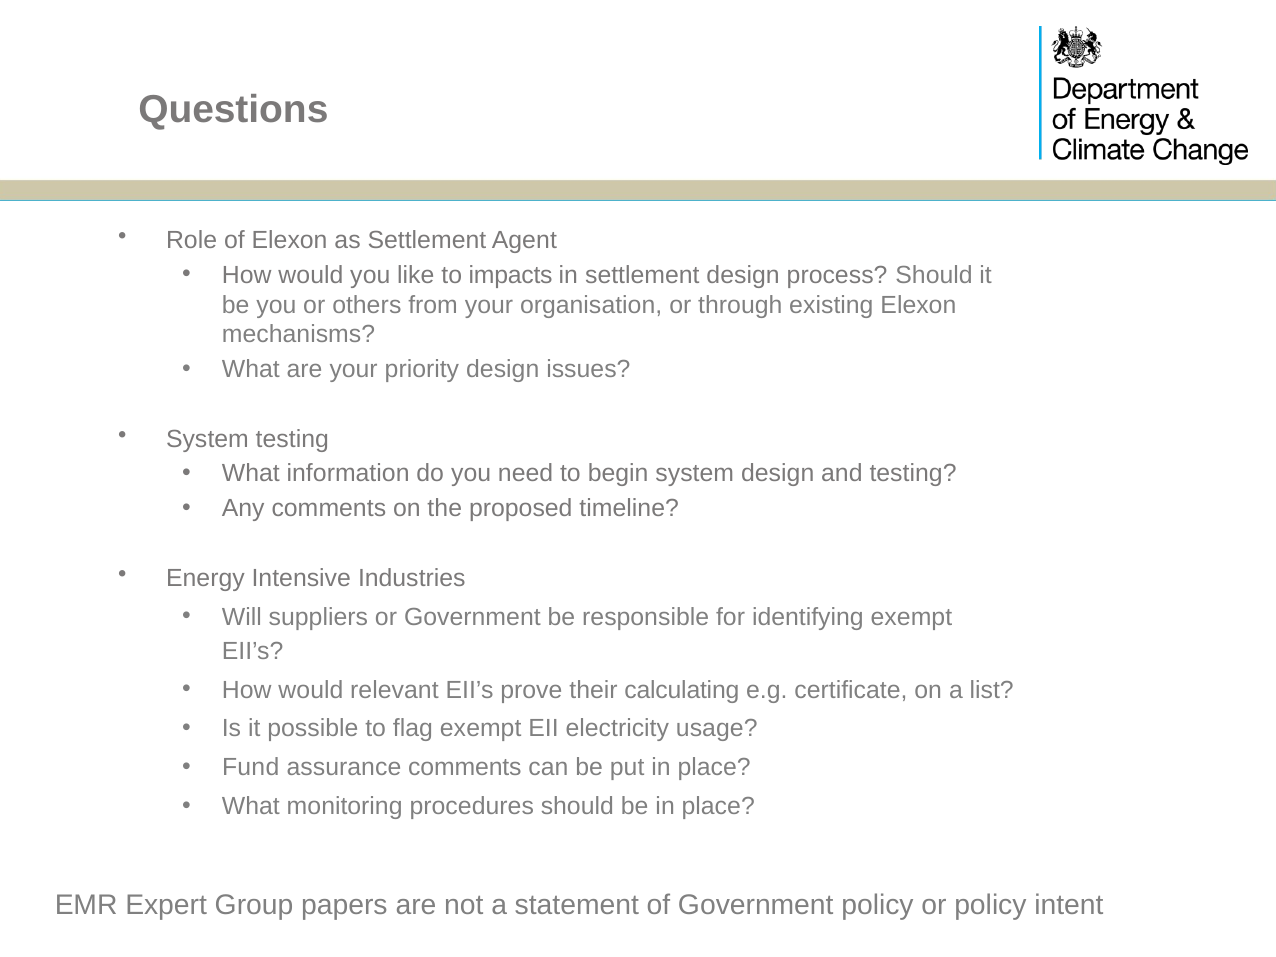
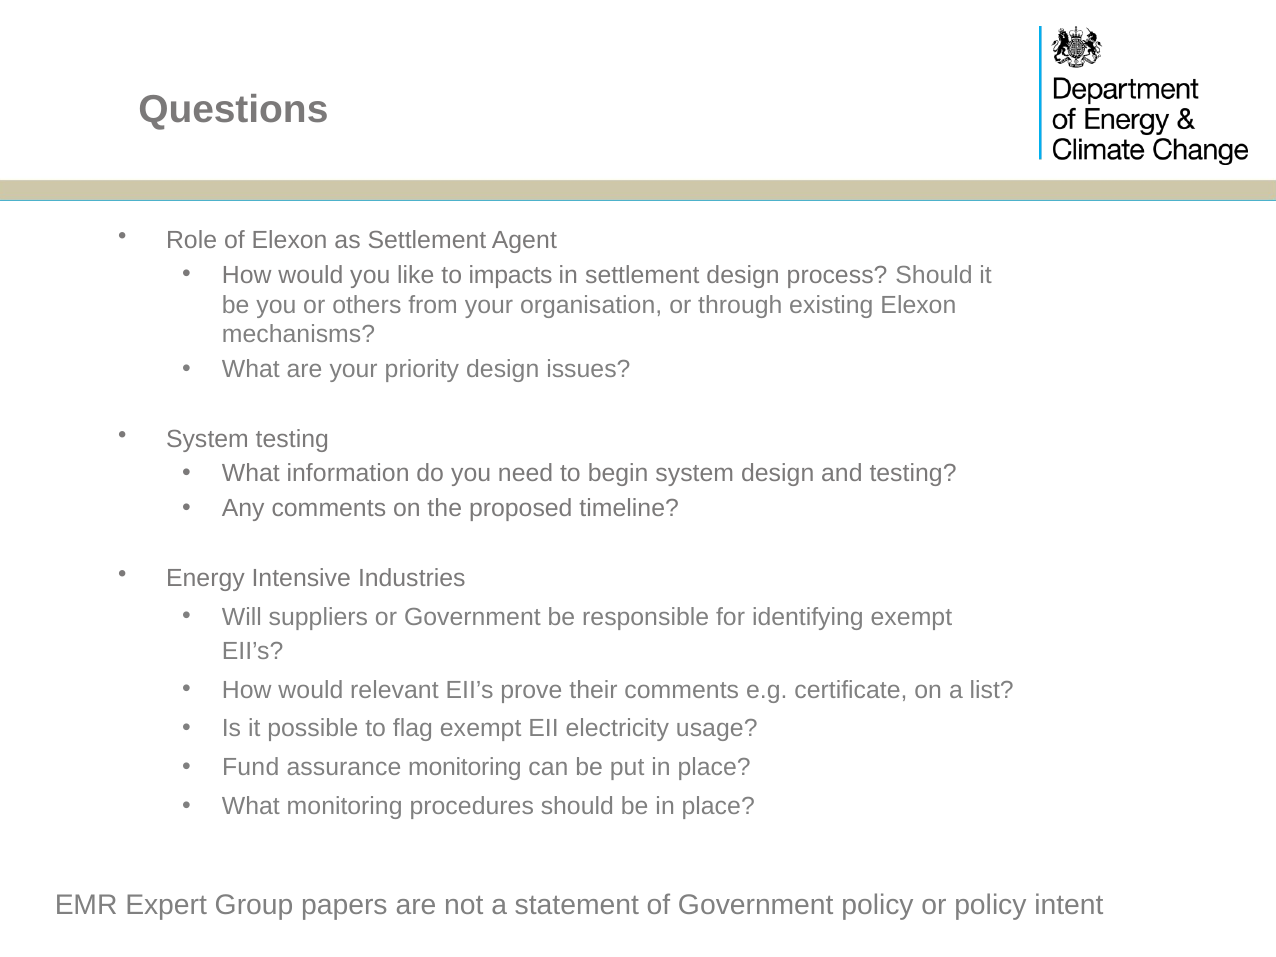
their calculating: calculating -> comments (682, 690)
assurance comments: comments -> monitoring (465, 768)
